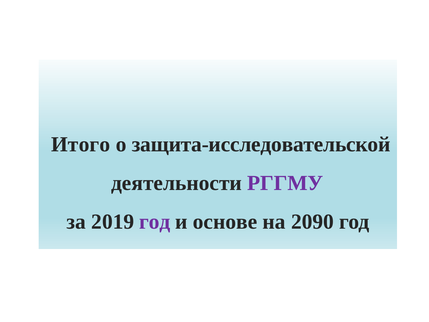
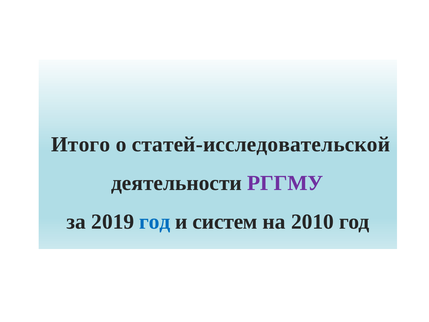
защита-исследовательской: защита-исследовательской -> статей-исследовательской (261, 144)
год colour: purple -> blue (155, 221)
основе: основе -> систем (225, 221)
2090: 2090 -> 2010 (313, 221)
